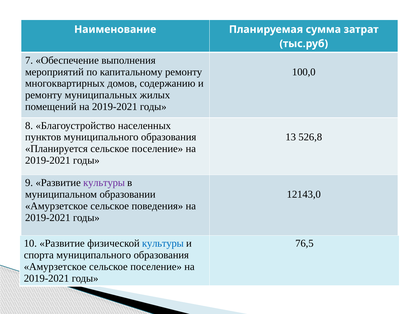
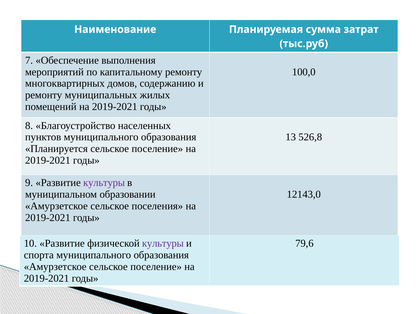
поведения: поведения -> поселения (157, 206)
культуры colour: blue -> purple (163, 244)
76,5: 76,5 -> 79,6 (304, 244)
